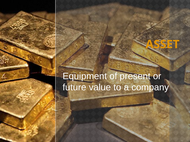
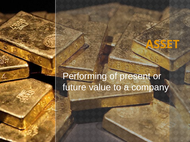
Equipment: Equipment -> Performing (85, 76)
